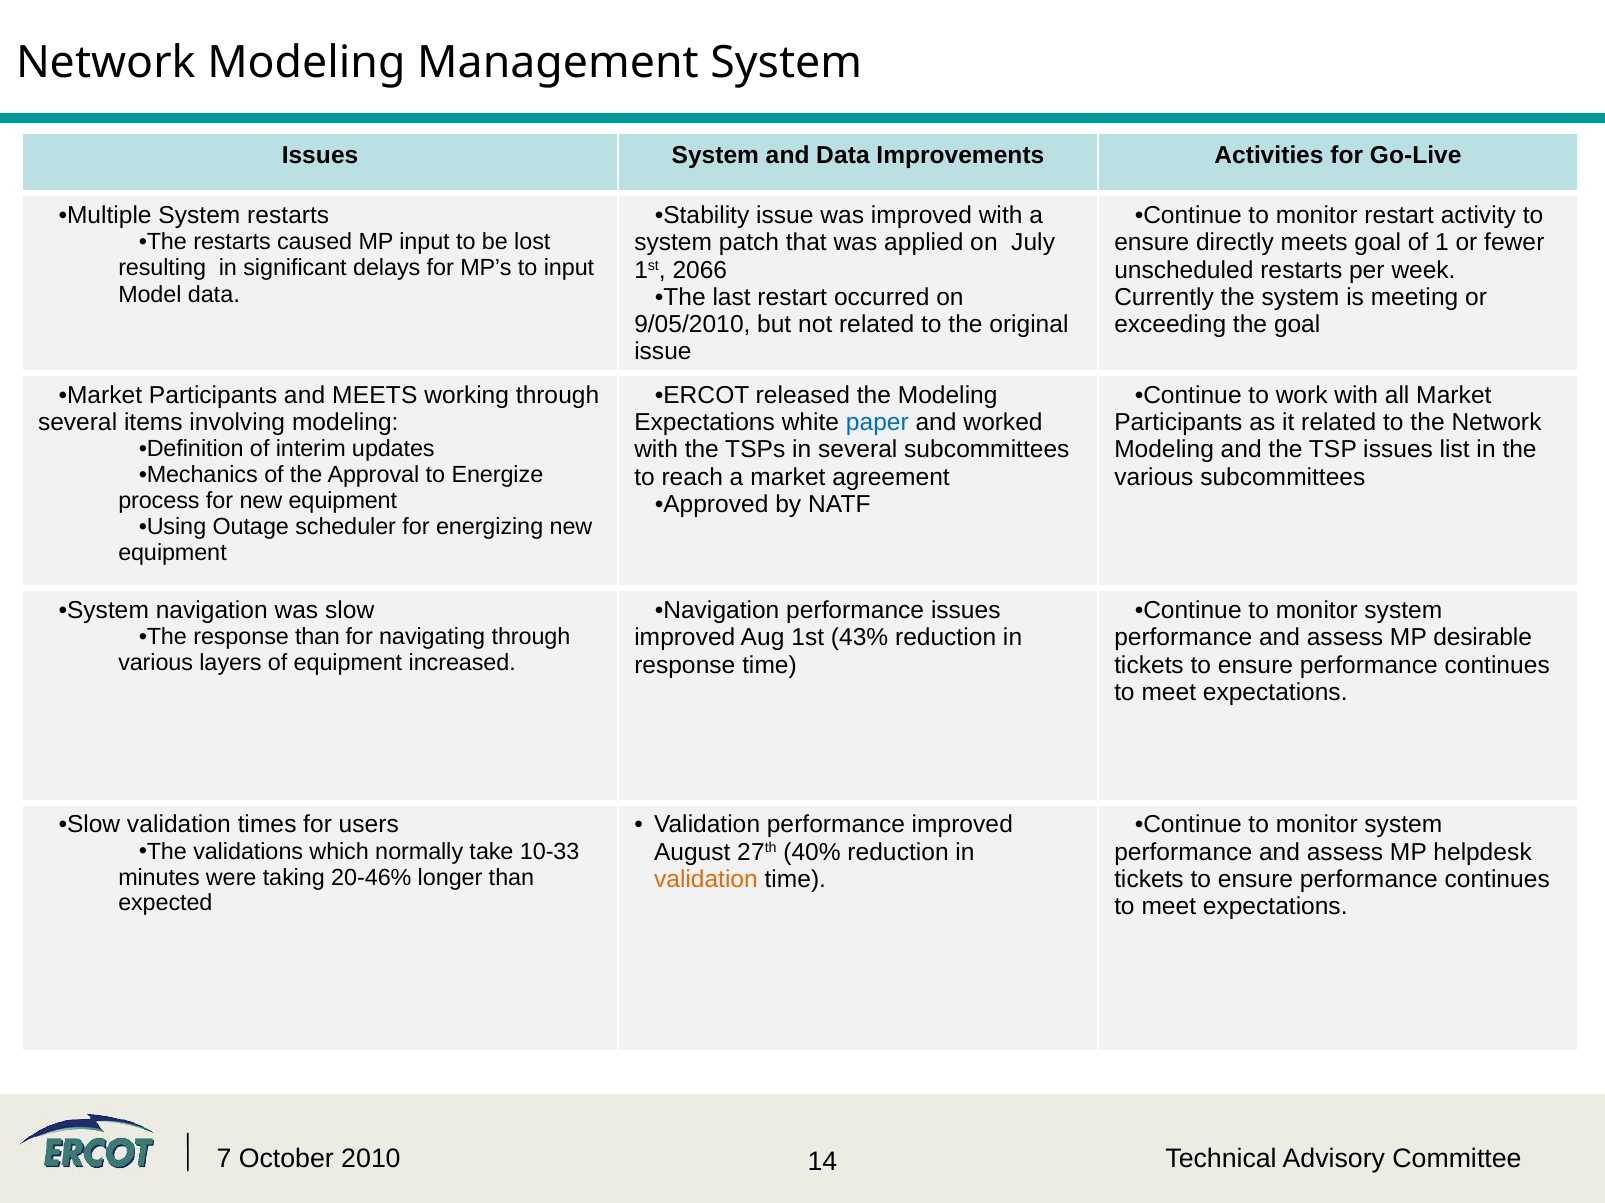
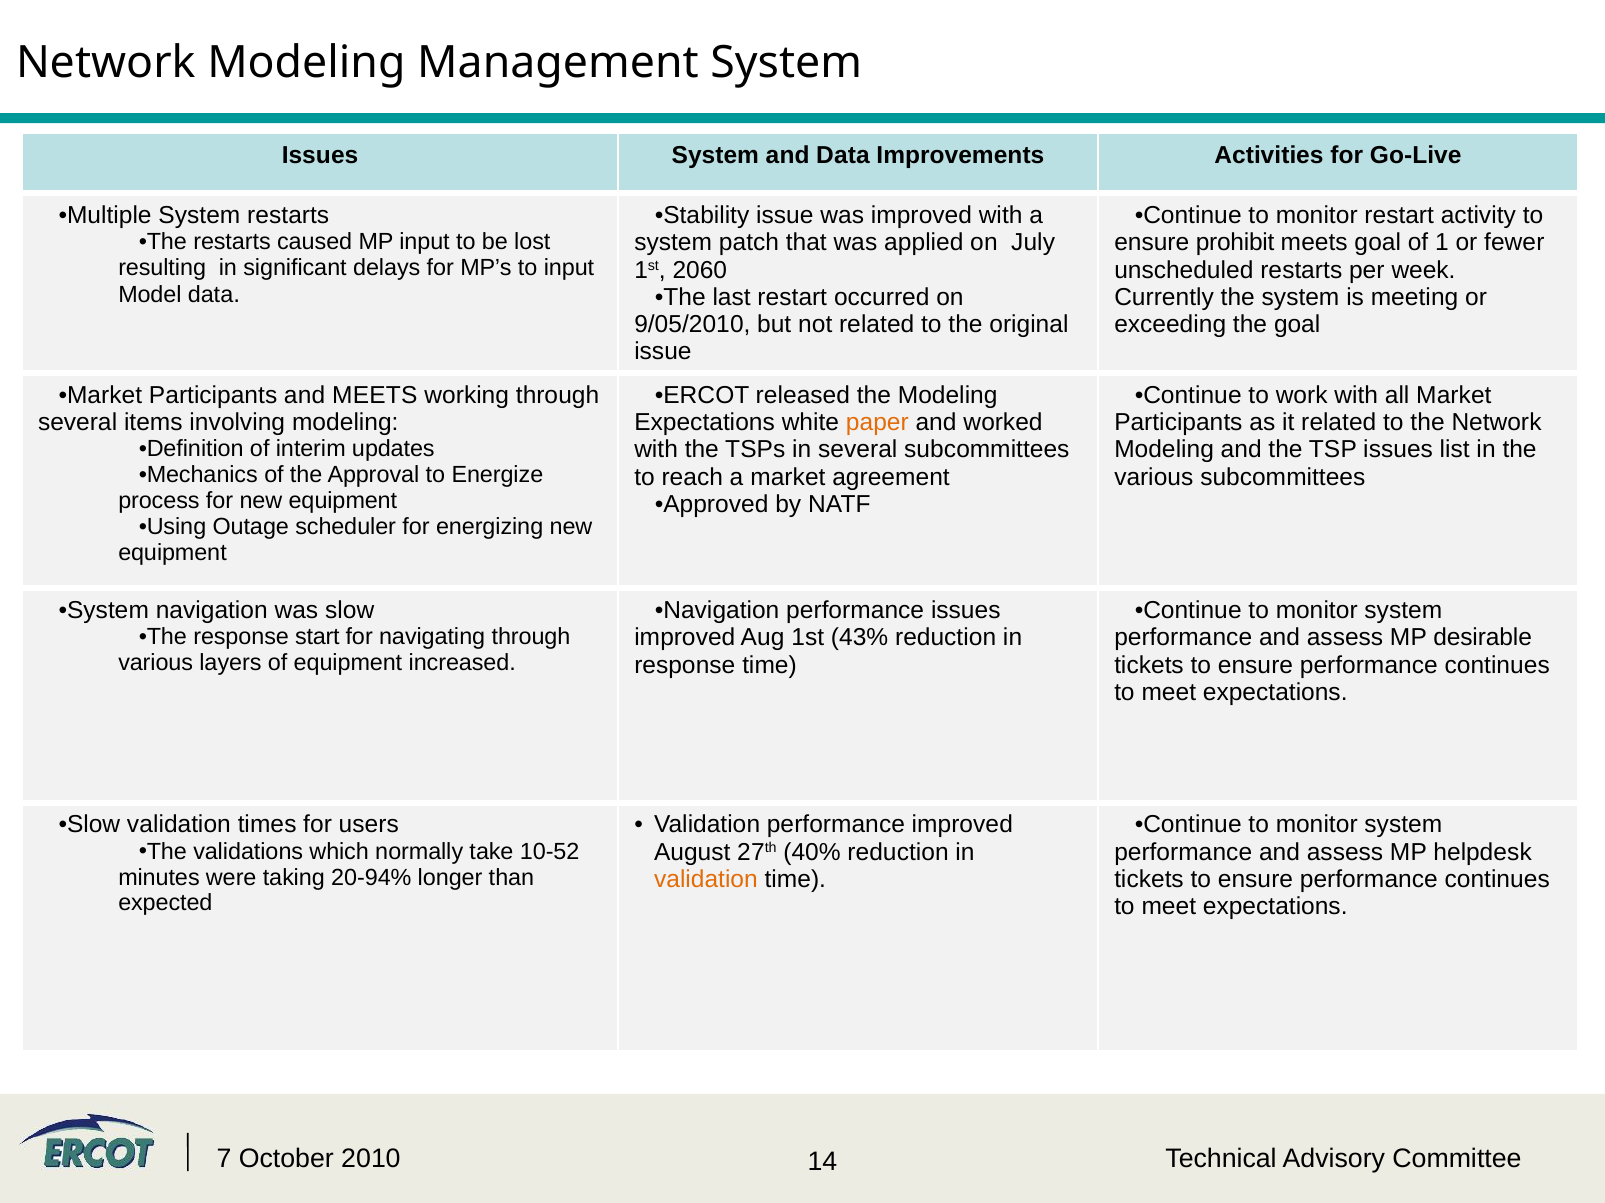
directly: directly -> prohibit (1235, 243)
2066: 2066 -> 2060 (700, 270)
paper colour: blue -> orange (877, 423)
response than: than -> start (317, 637)
10-33: 10-33 -> 10-52 (550, 852)
20-46%: 20-46% -> 20-94% (371, 878)
